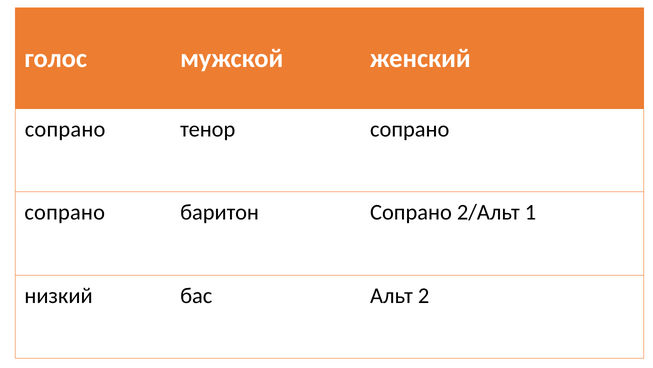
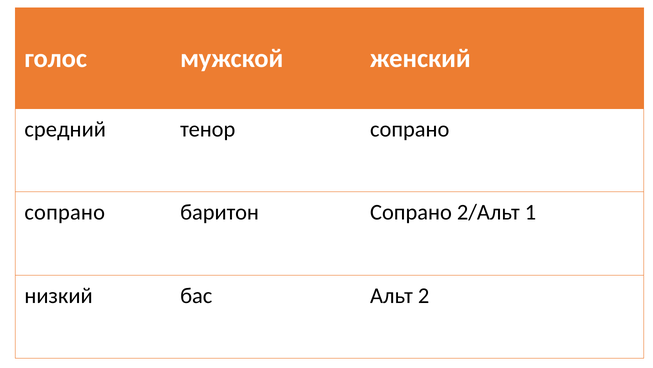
сопрано: сопрано -> средний (65, 129)
